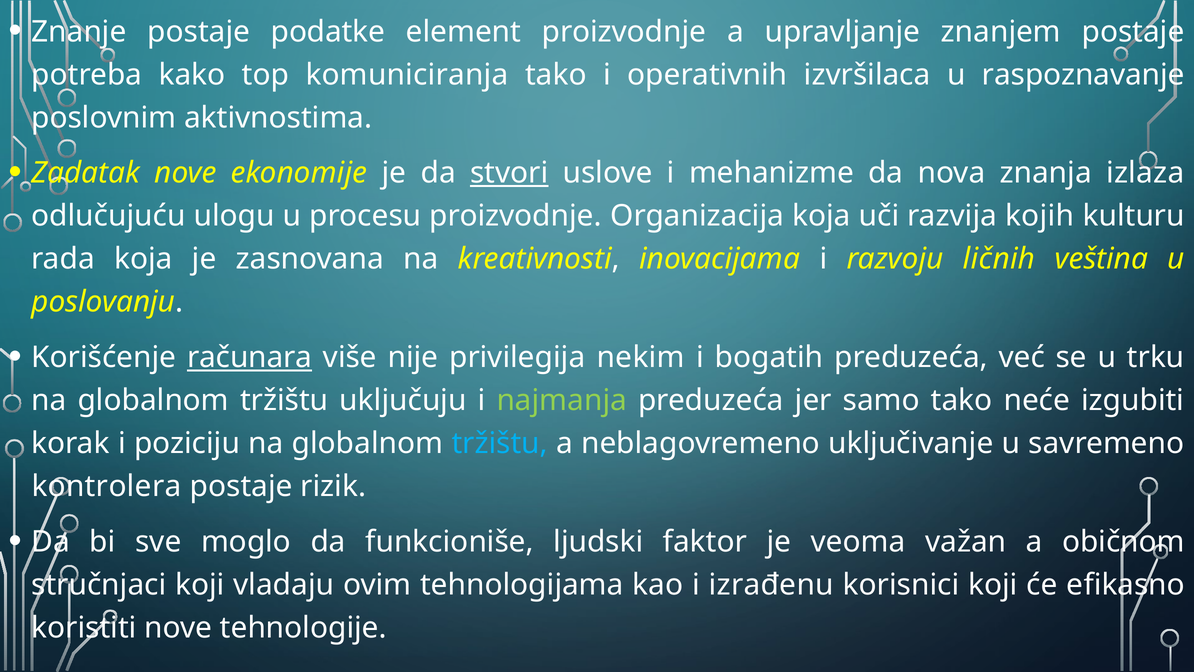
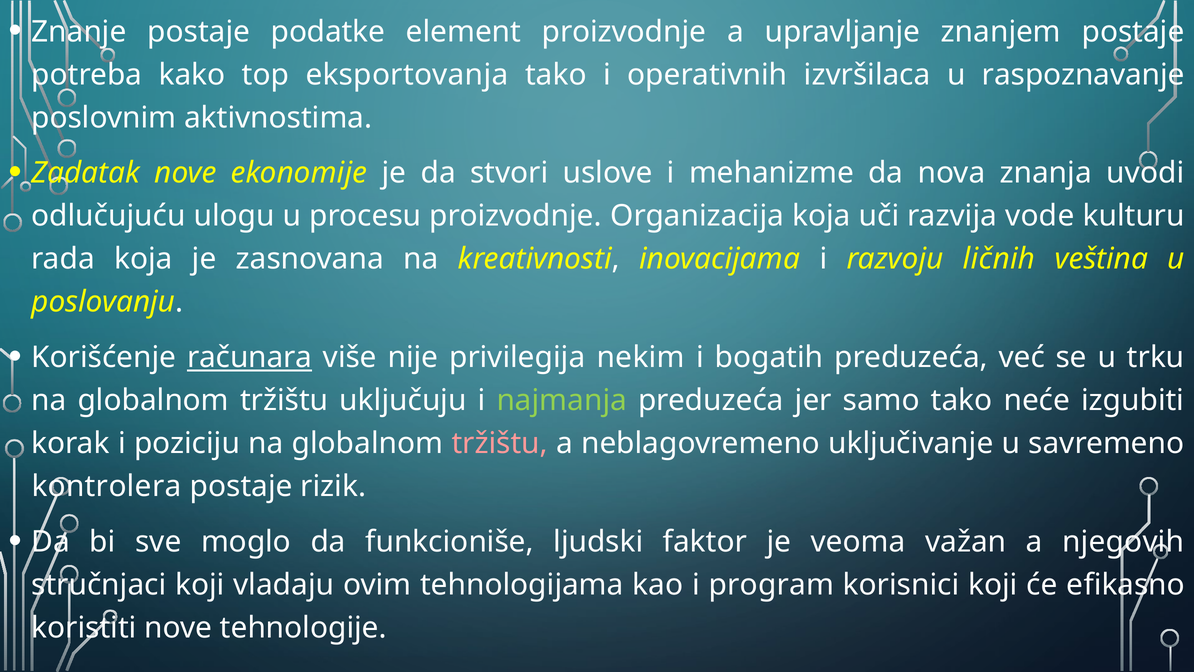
komuniciranja: komuniciranja -> eksportovanja (407, 75)
stvori underline: present -> none (509, 173)
izlaza: izlaza -> uvodi (1145, 173)
kojih: kojih -> vode (1040, 216)
tržištu colour: light blue -> pink (500, 443)
običnom: običnom -> njegovih (1123, 542)
izrađenu: izrađenu -> program (771, 585)
